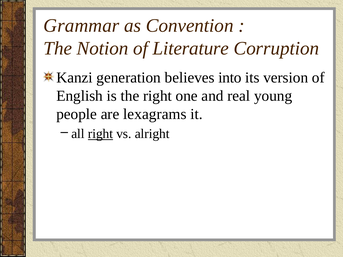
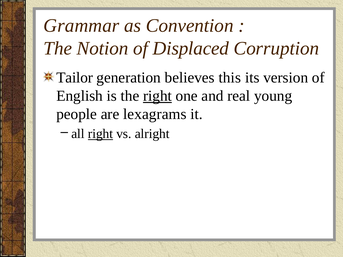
Literature: Literature -> Displaced (191, 48)
Kanzi: Kanzi -> Tailor (75, 78)
into: into -> this (230, 78)
right underline: none -> present (157, 96)
